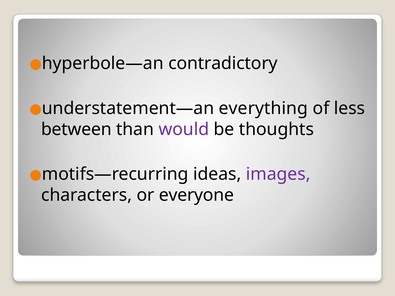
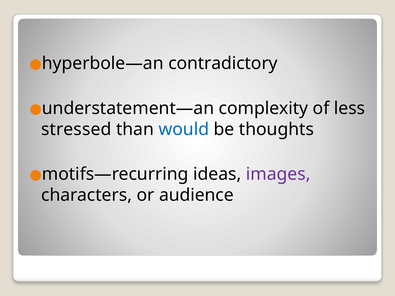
everything: everything -> complexity (263, 108)
between: between -> stressed (76, 129)
would colour: purple -> blue (184, 129)
everyone: everyone -> audience (196, 195)
